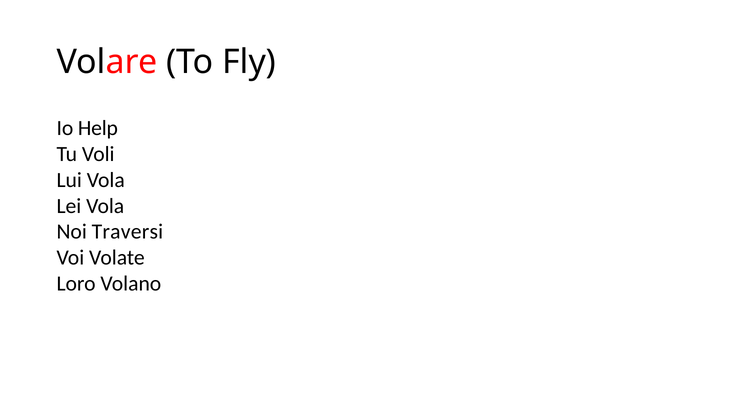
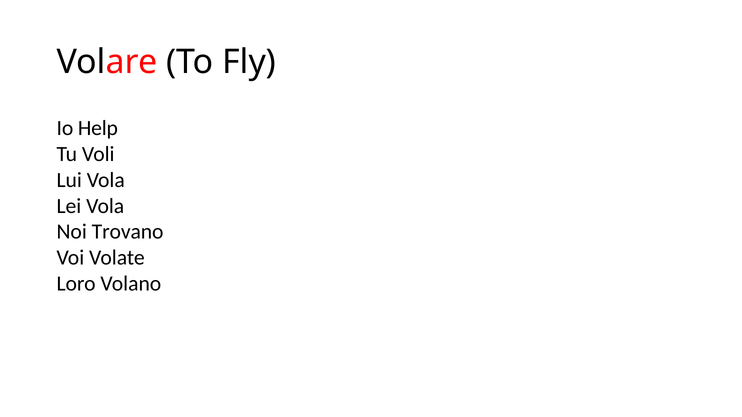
Traversi: Traversi -> Trovano (128, 232)
